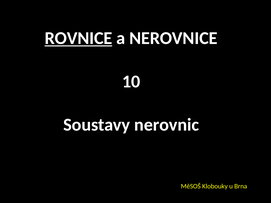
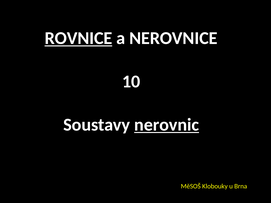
nerovnic underline: none -> present (167, 125)
